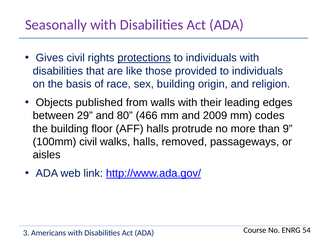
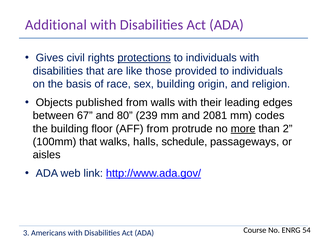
Seasonally: Seasonally -> Additional (56, 25)
29: 29 -> 67 (85, 116)
466: 466 -> 239 (147, 116)
2009: 2009 -> 2081 (215, 116)
AFF halls: halls -> from (158, 129)
more underline: none -> present (243, 129)
9: 9 -> 2 (288, 129)
100mm civil: civil -> that (88, 142)
removed: removed -> schedule (184, 142)
